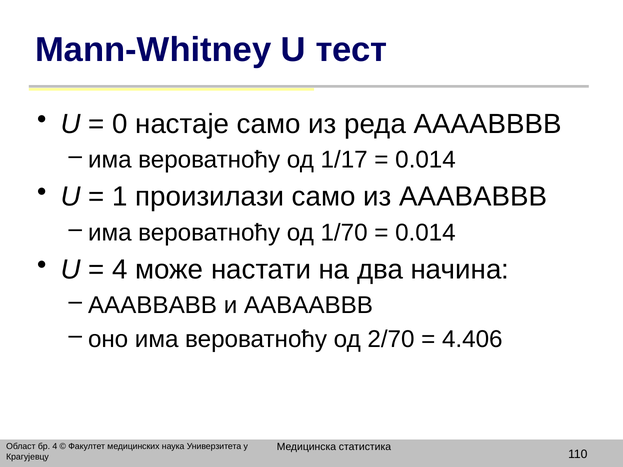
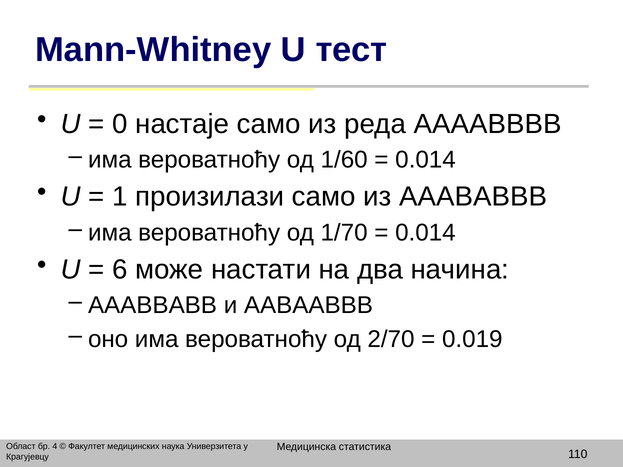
1/17: 1/17 -> 1/60 (344, 160)
4: 4 -> 6 (120, 270)
4.406: 4.406 -> 0.019 (472, 339)
